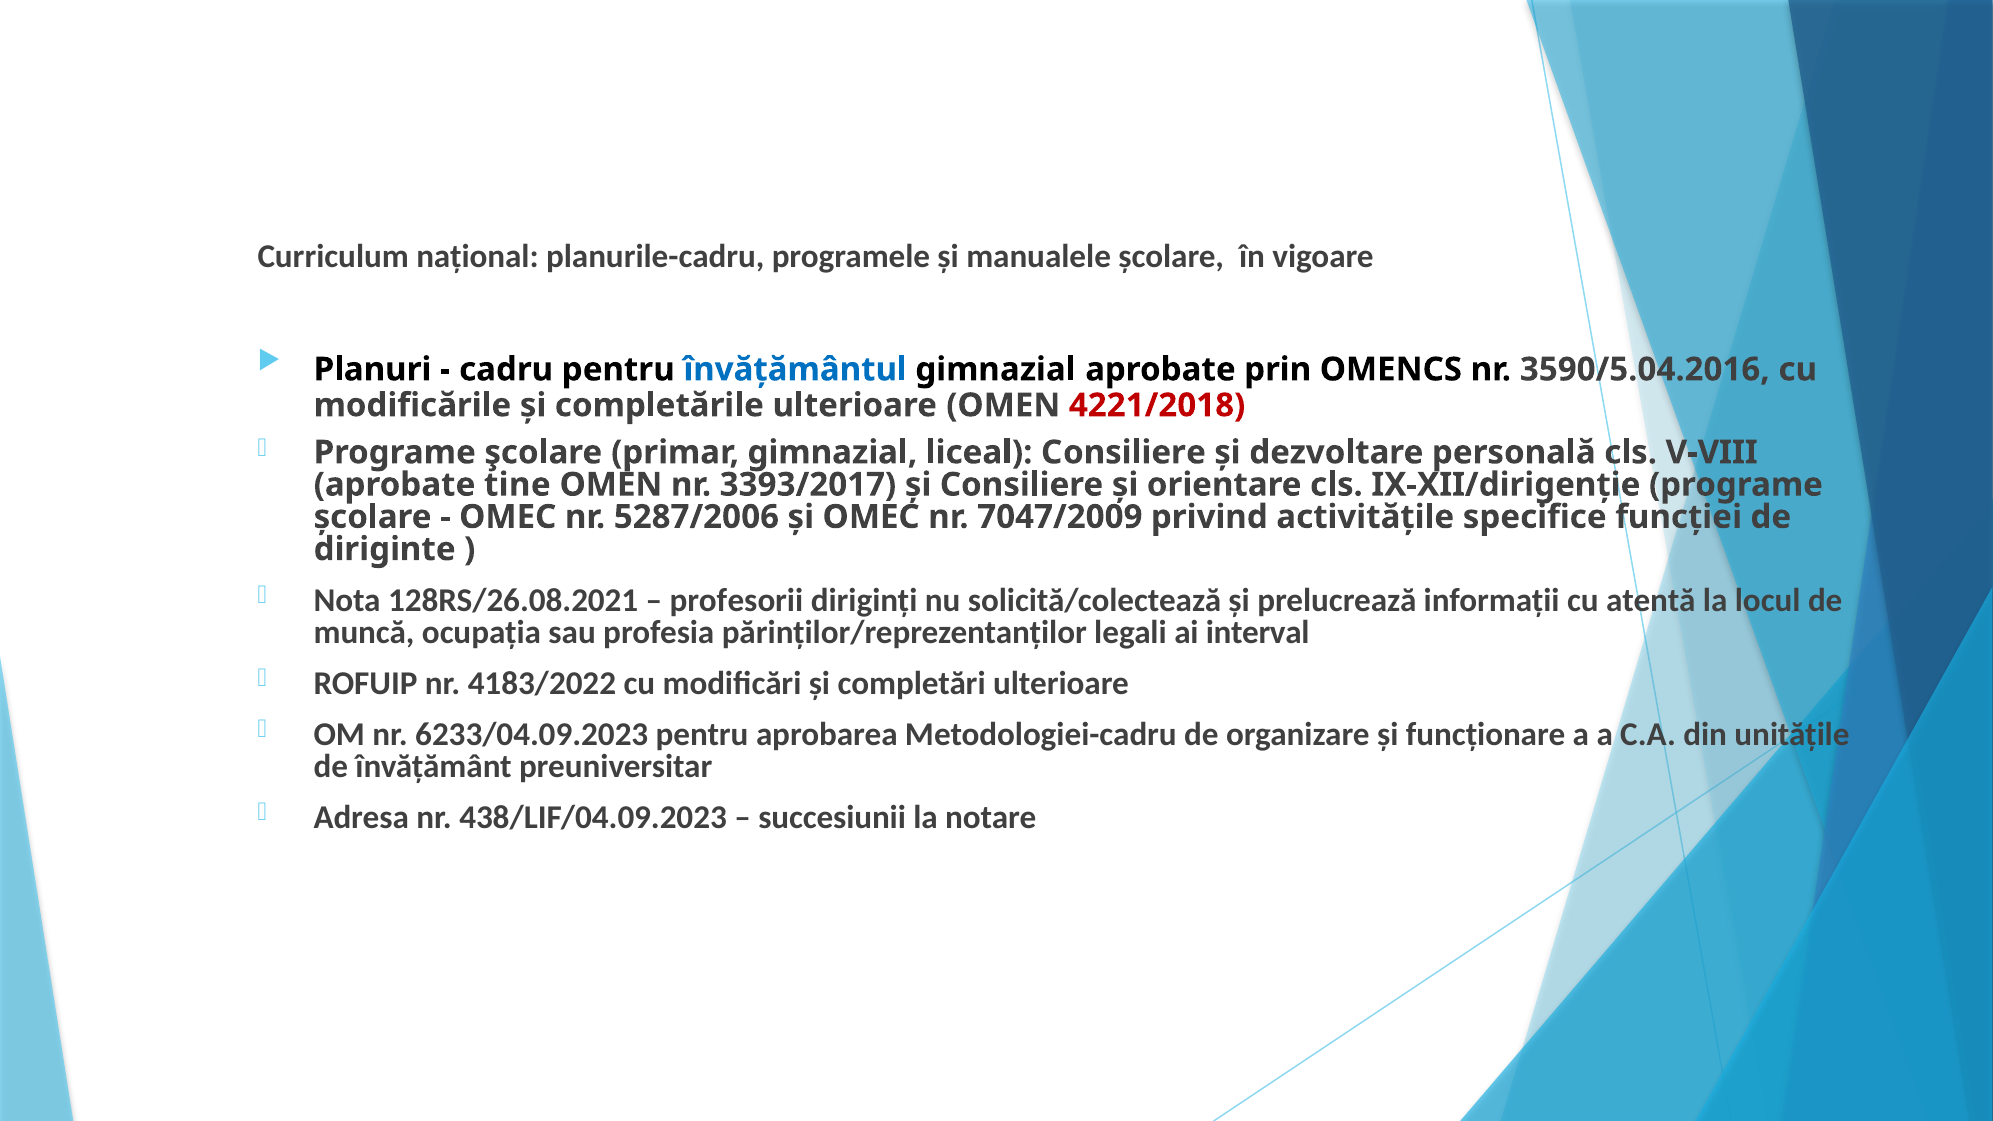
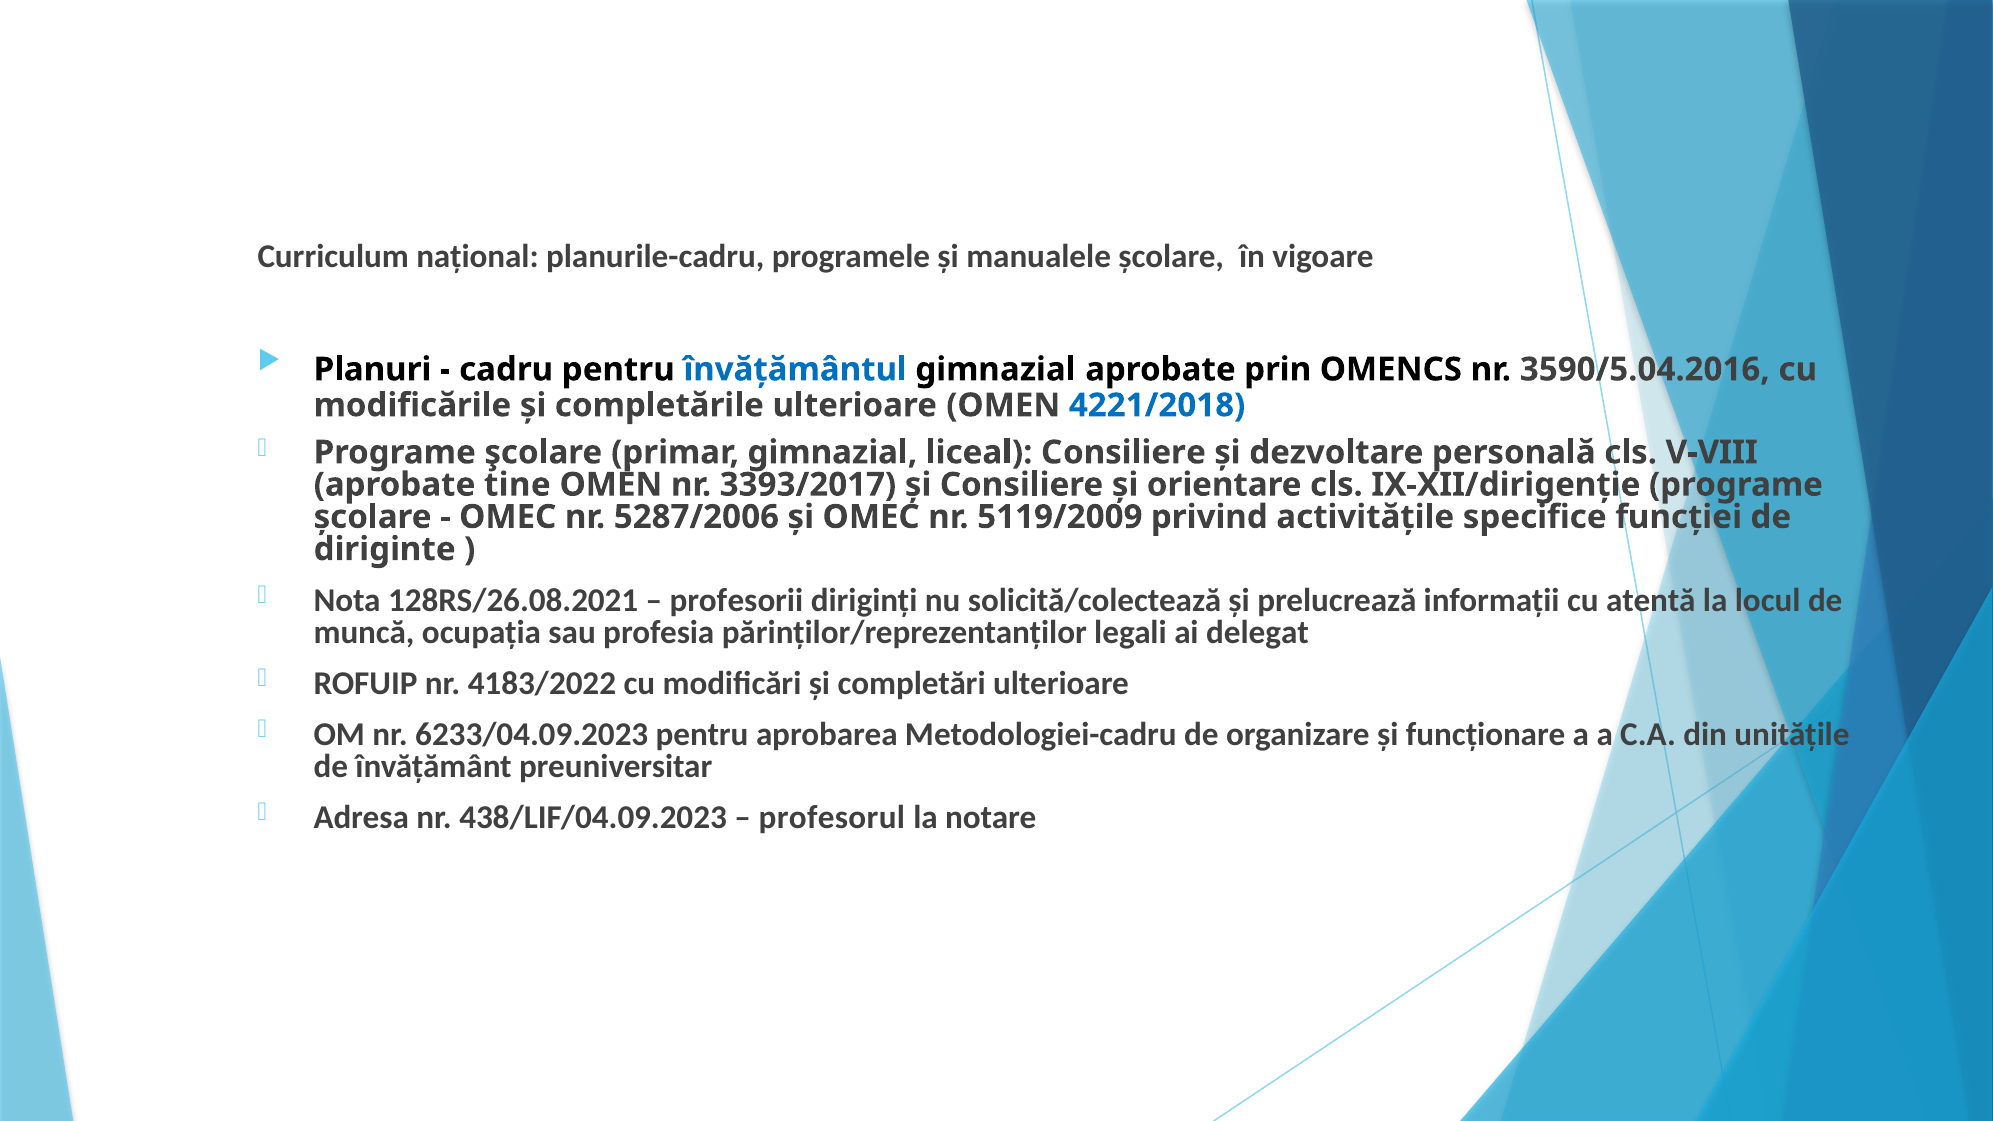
4221/2018 colour: red -> blue (1157, 405)
7047/2009: 7047/2009 -> 5119/2009 (1060, 517)
interval: interval -> delegat (1257, 632)
succesiunii: succesiunii -> profesorul (832, 817)
